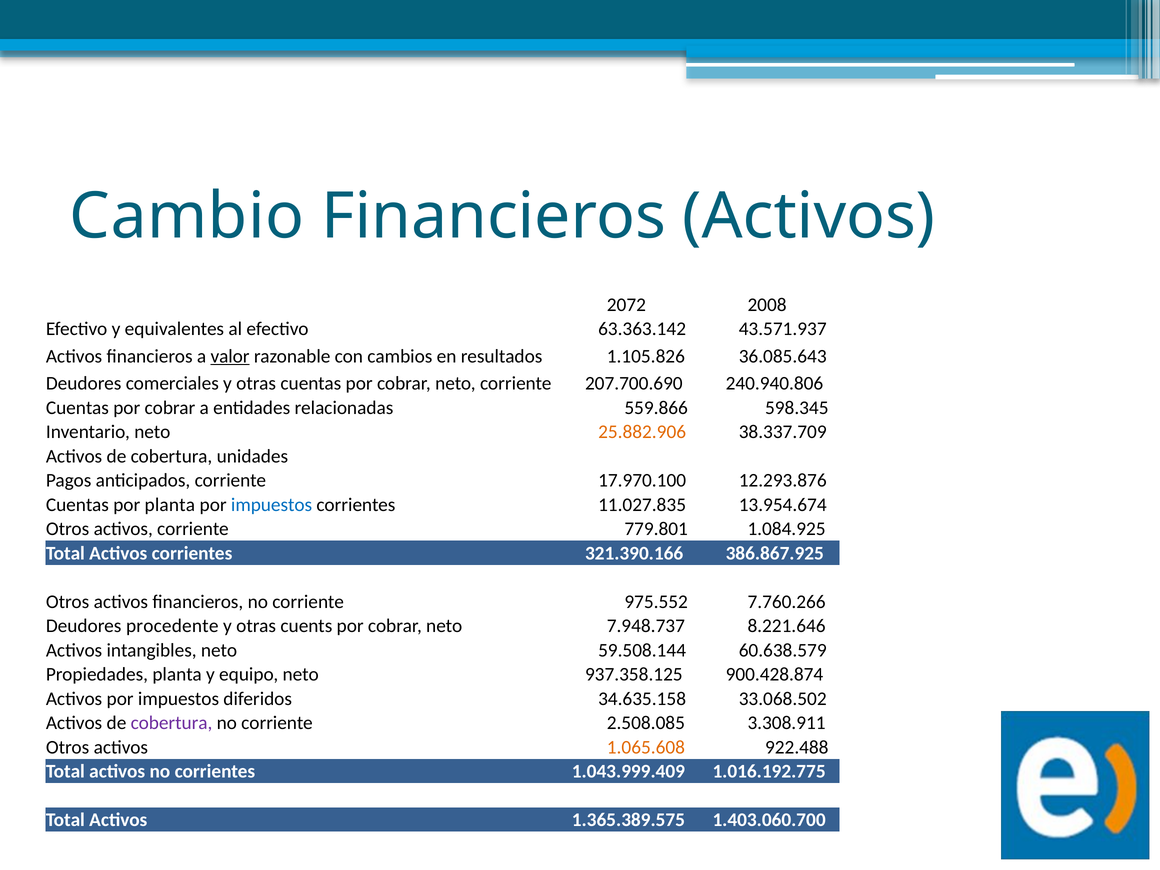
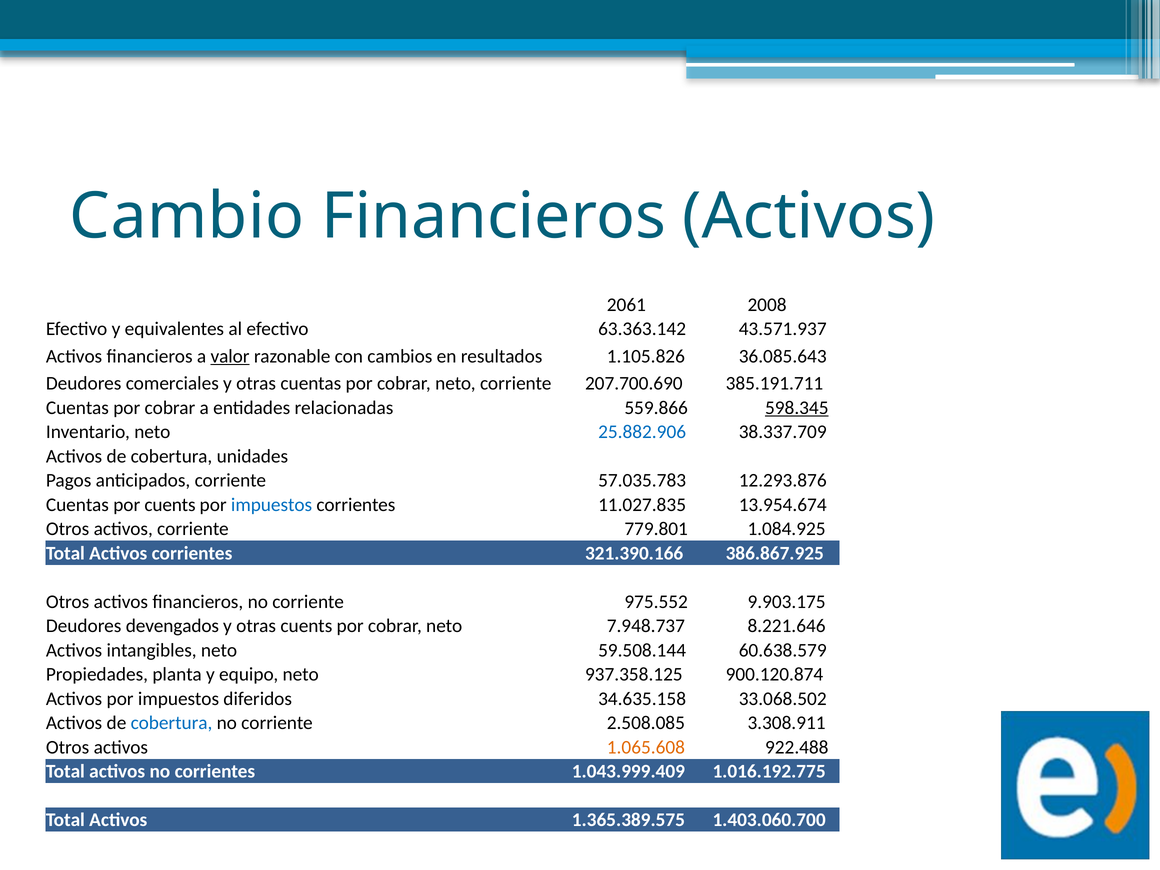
2072: 2072 -> 2061 (626, 305)
240.940.806: 240.940.806 -> 385.191.711 (774, 384)
598.345 underline: none -> present (797, 408)
25.882.906 colour: orange -> blue (642, 432)
17.970.100: 17.970.100 -> 57.035.783 (642, 481)
por planta: planta -> cuents (170, 505)
7.760.266: 7.760.266 -> 9.903.175 (787, 602)
procedente: procedente -> devengados (172, 626)
900.428.874: 900.428.874 -> 900.120.874 (774, 675)
cobertura colour: purple -> blue (171, 723)
